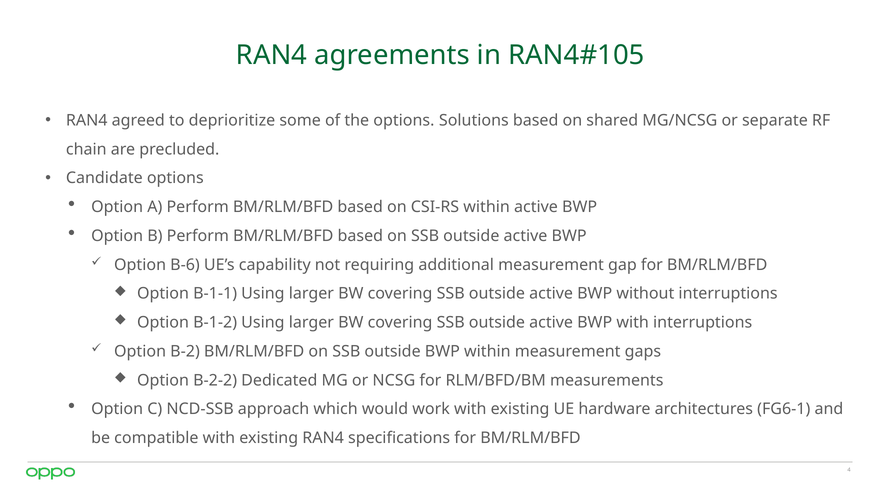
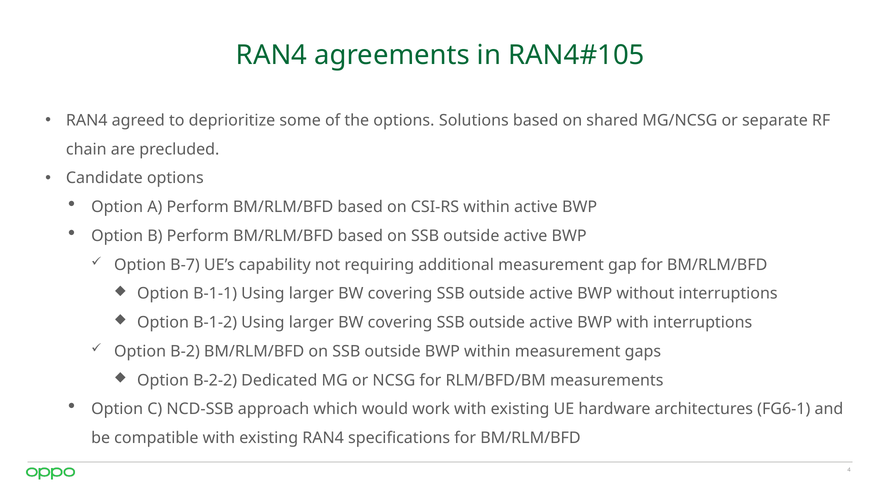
B-6: B-6 -> B-7 (185, 265)
